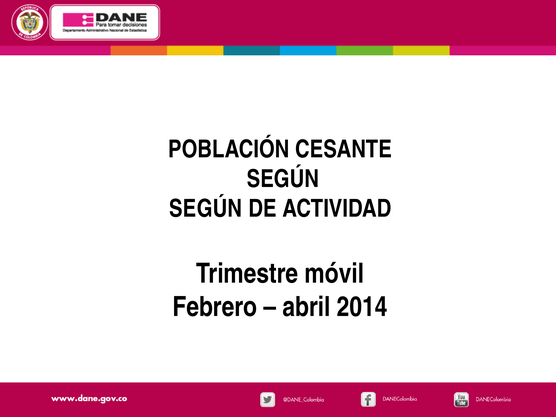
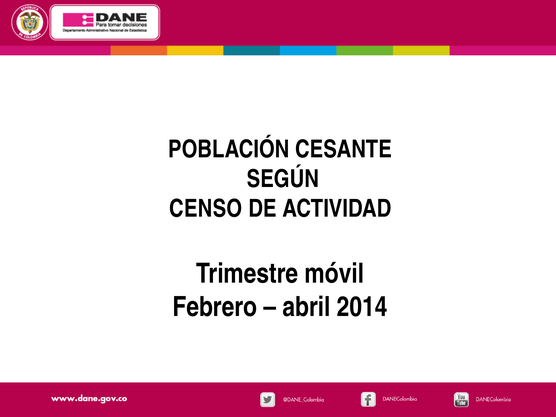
SEGÚN: SEGÚN -> CENSO (206, 209)
